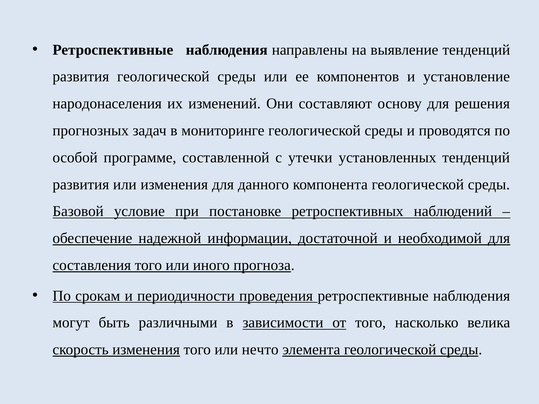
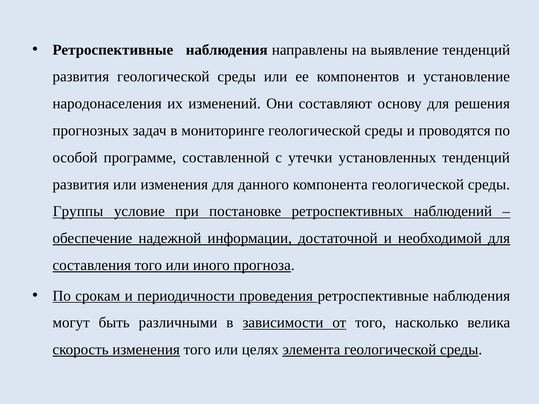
Базовой: Базовой -> Группы (78, 212)
нечто: нечто -> целях (260, 350)
